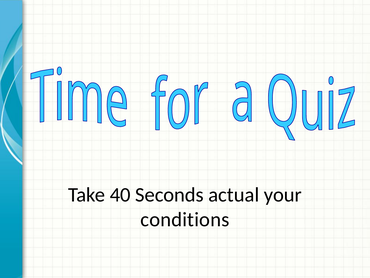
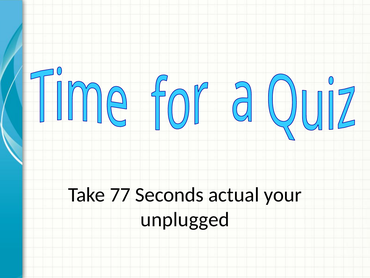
40: 40 -> 77 (120, 194)
conditions: conditions -> unplugged (185, 219)
